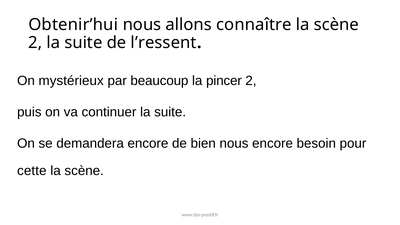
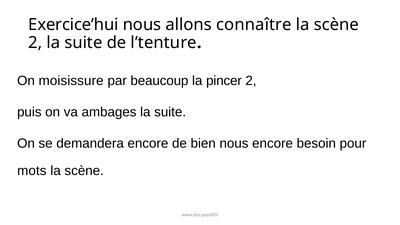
Obtenir’hui: Obtenir’hui -> Exercice’hui (73, 25)
l’ressent: l’ressent -> l’tenture (164, 43)
mystérieux: mystérieux -> moisissure (71, 81)
continuer: continuer -> ambages (109, 112)
cette: cette -> mots (32, 171)
